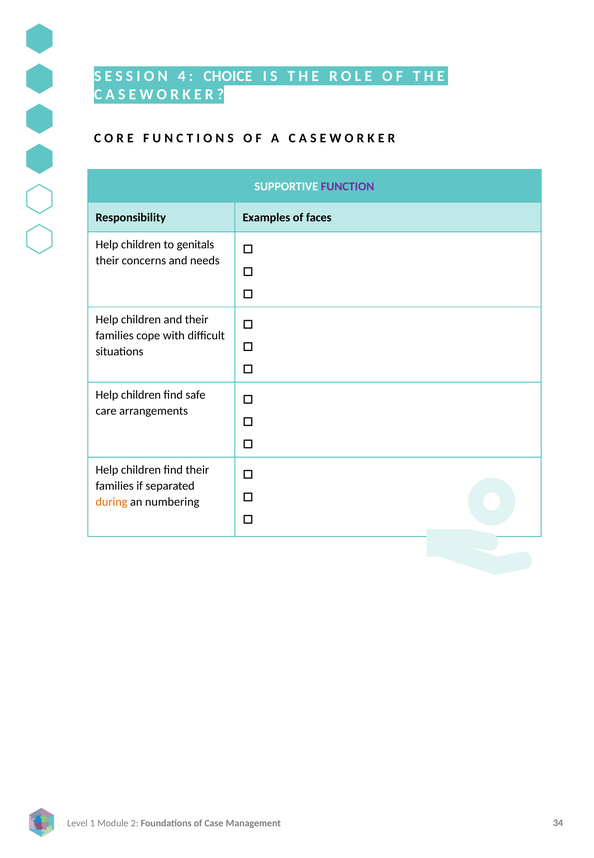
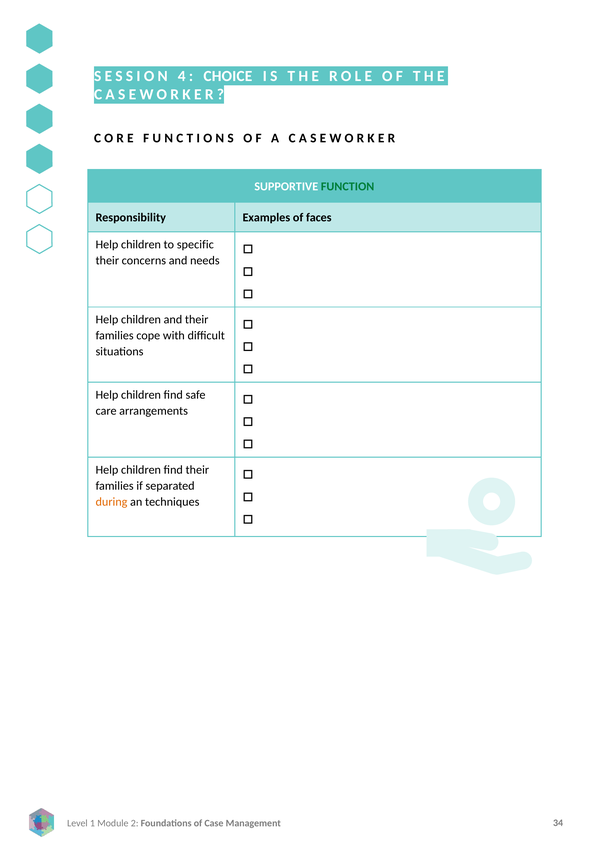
FUNCTION colour: purple -> green (348, 186)
genitals: genitals -> specific (195, 244)
numbering: numbering -> techniques (172, 502)
